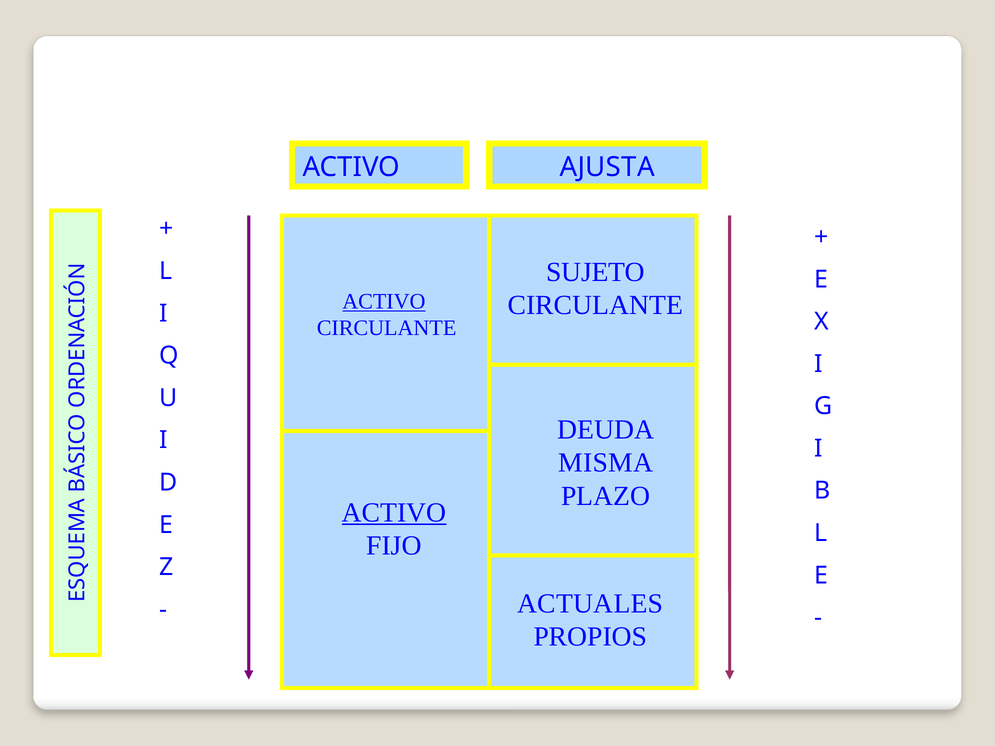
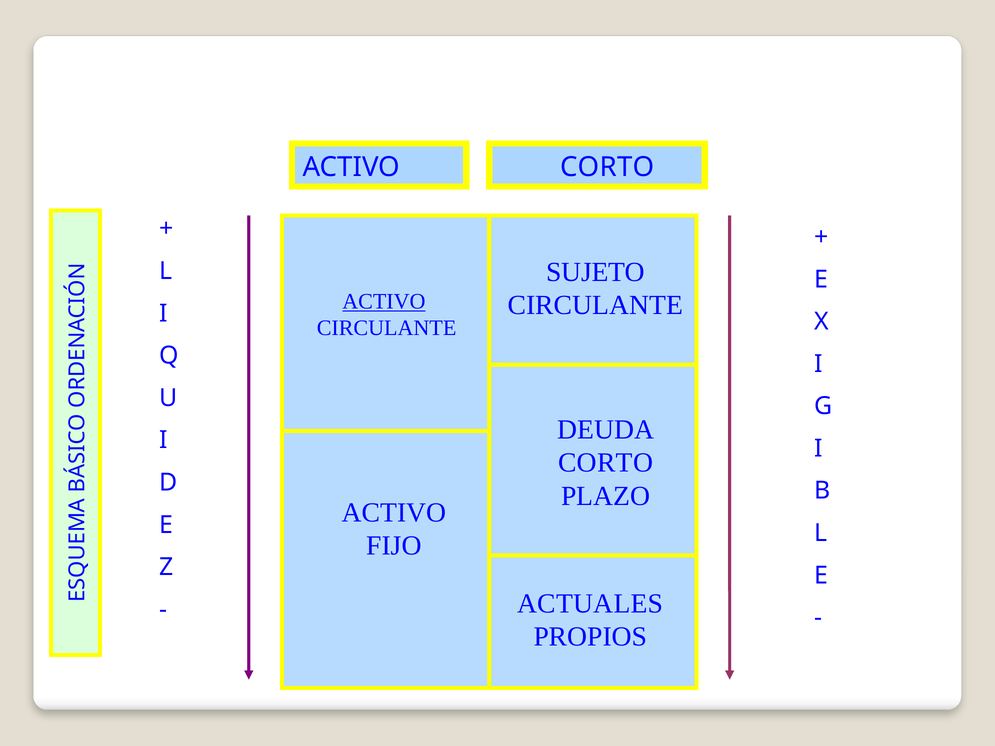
ACTIVO AJUSTA: AJUSTA -> CORTO (607, 167)
MISMA: MISMA -> CORTO (606, 463)
ACTIVO underline: present -> none (394, 513)
